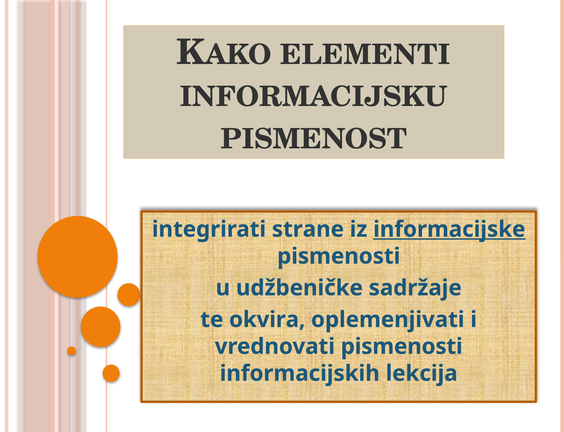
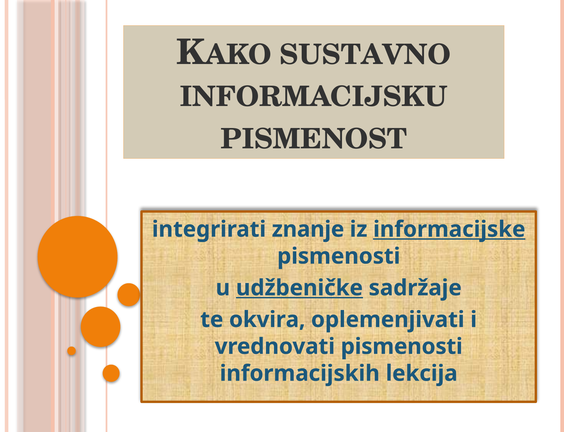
ELEMENTI: ELEMENTI -> SUSTAVNO (365, 55)
strane: strane -> znanje (308, 229)
udžbeničke underline: none -> present (299, 288)
